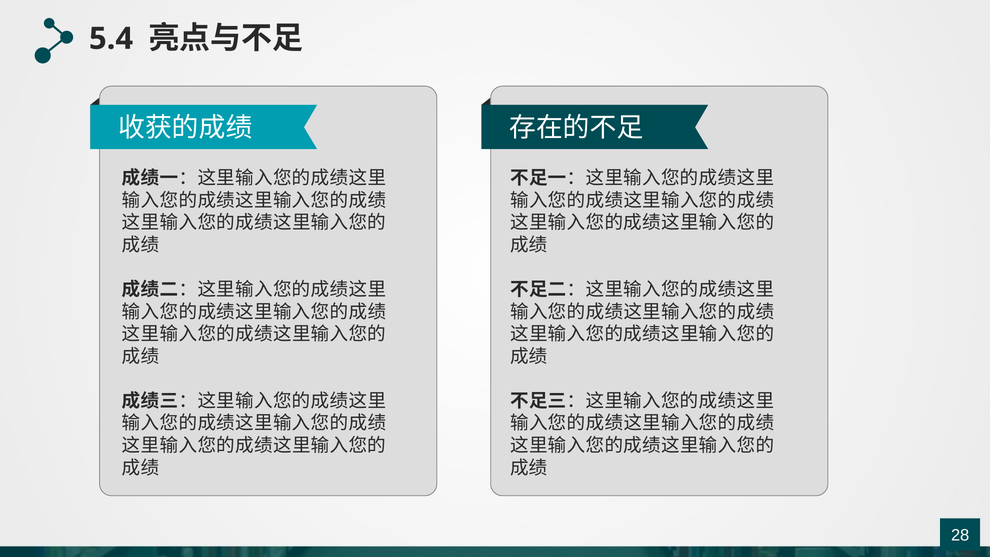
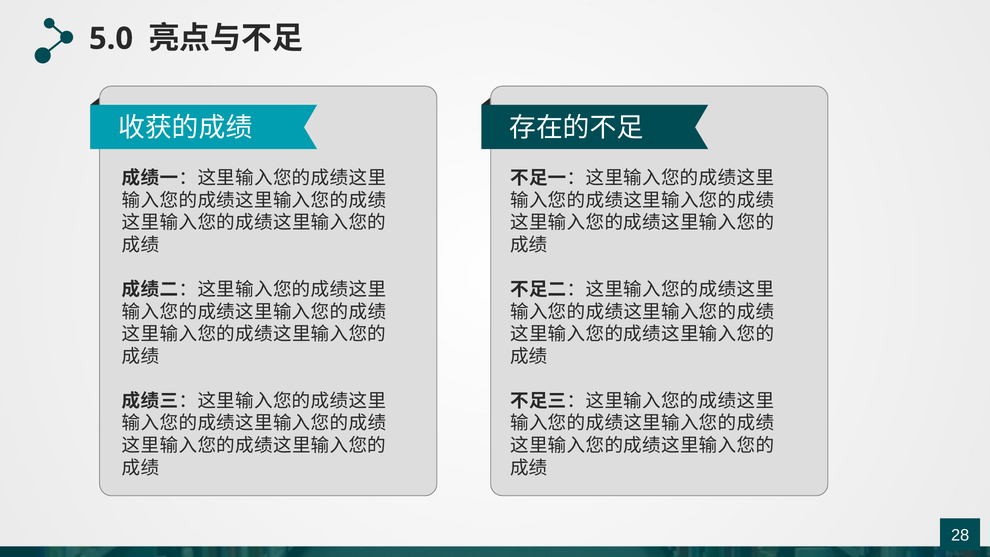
5.4: 5.4 -> 5.0 (111, 39)
